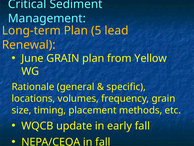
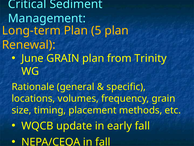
5 lead: lead -> plan (117, 30)
Yellow: Yellow -> Trinity (151, 58)
